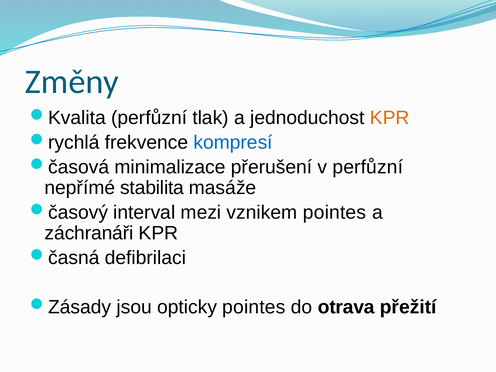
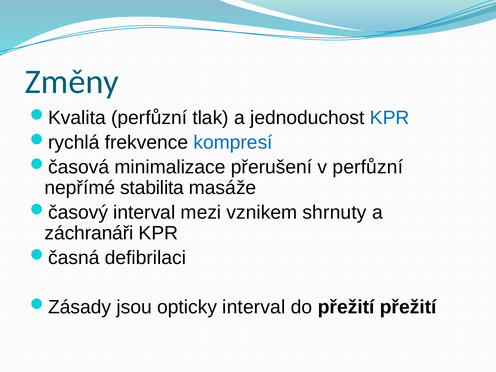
KPR colour: orange -> blue (390, 118)
vznikem pointes: pointes -> shrnuty (335, 212)
opticky pointes: pointes -> interval (254, 307)
do otrava: otrava -> přežití (346, 307)
